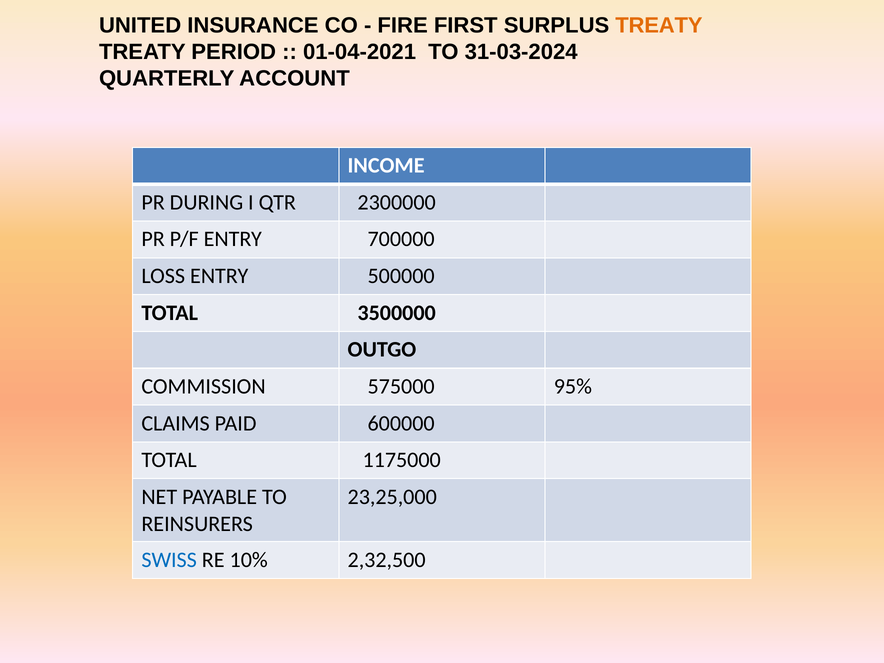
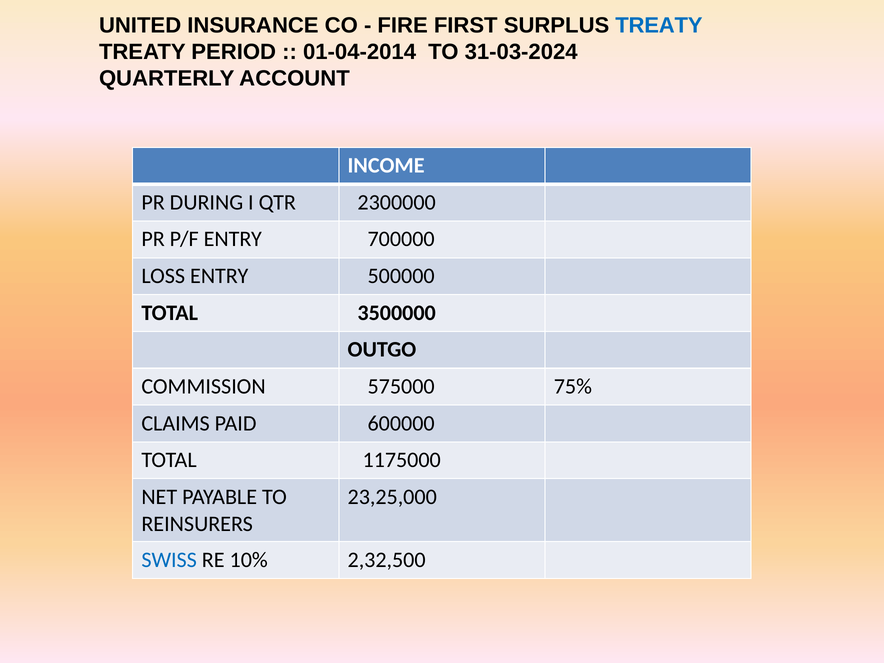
TREATY colour: orange -> blue (659, 25)
01-04-2021: 01-04-2021 -> 01-04-2014 (360, 52)
95%: 95% -> 75% (573, 386)
